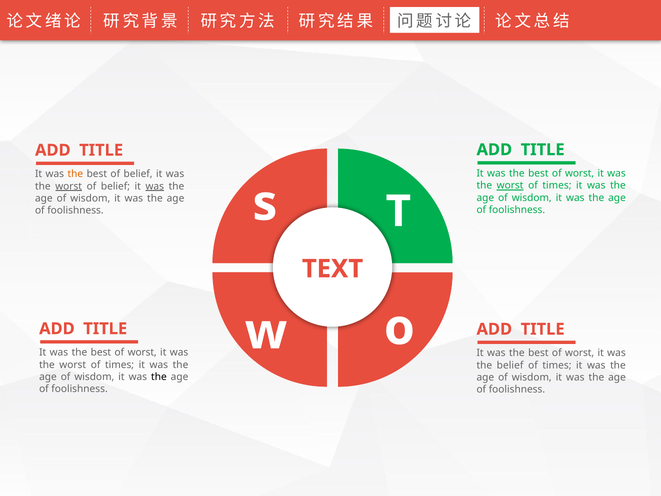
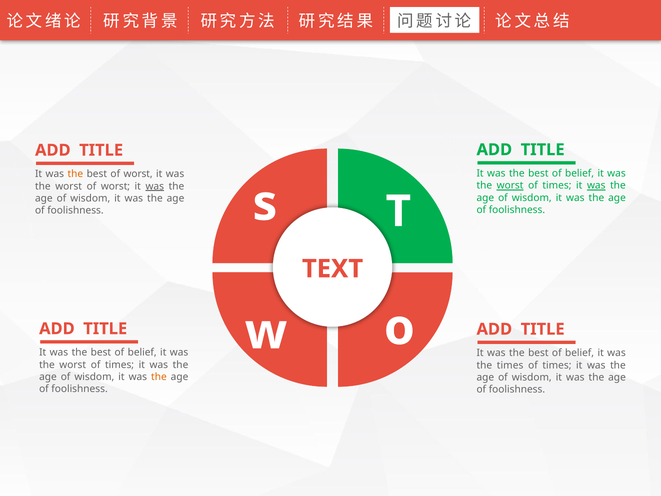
worst: worst -> belief (580, 173)
best of belief: belief -> worst (138, 174)
was underline: none -> present (596, 186)
worst underline: present -> none (69, 186)
belief: belief -> worst (116, 186)
worst: worst -> belief (142, 352)
worst: worst -> belief (580, 353)
the belief: belief -> times (510, 365)
the colour: black -> orange (159, 377)
